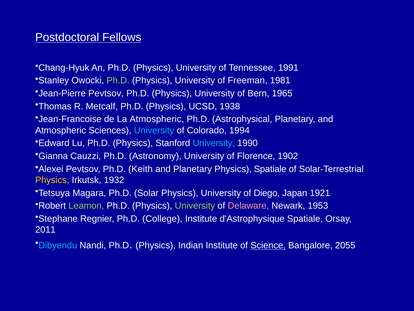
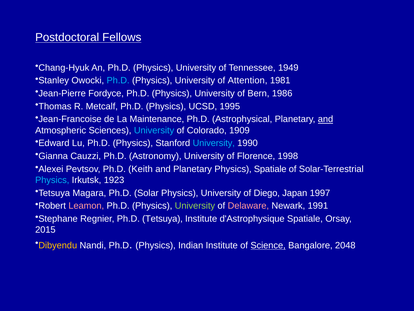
1991: 1991 -> 1949 (288, 68)
Ph.D colour: light green -> light blue (118, 80)
Freeman: Freeman -> Attention (248, 80)
Jean-Pierre Pevtsov: Pevtsov -> Fordyce (106, 93)
1965: 1965 -> 1986 (282, 93)
1938: 1938 -> 1995 (230, 106)
La Atmospheric: Atmospheric -> Maintenance (157, 119)
and underline: none -> present (326, 119)
1994: 1994 -> 1909 (239, 130)
1902: 1902 -> 1998 (288, 156)
Physics colour: yellow -> light blue (52, 180)
1932: 1932 -> 1923 (114, 180)
1921: 1921 -> 1997 (320, 193)
Leamon colour: light green -> pink (86, 206)
1953: 1953 -> 1991 (318, 206)
Ph.D College: College -> Tetsuya (163, 218)
2011: 2011 -> 2015 (45, 229)
Dibyendu colour: light blue -> yellow (58, 245)
2055: 2055 -> 2048 (345, 245)
